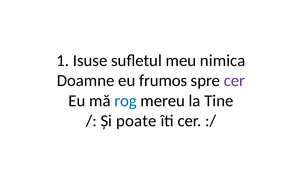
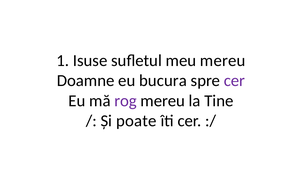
meu nimica: nimica -> mereu (223, 60)
frumos: frumos -> bucura (163, 81)
rog colour: blue -> purple (126, 101)
